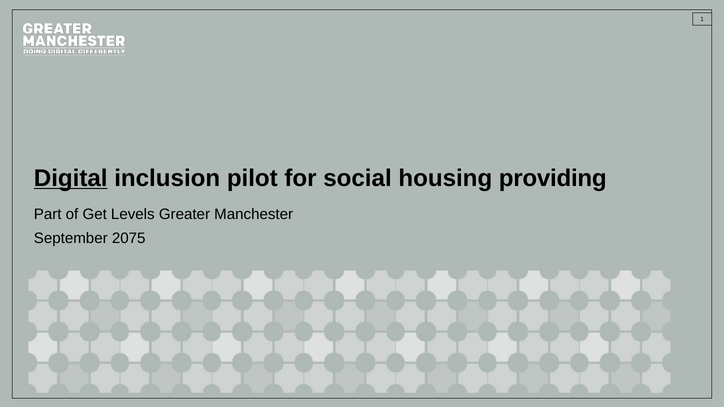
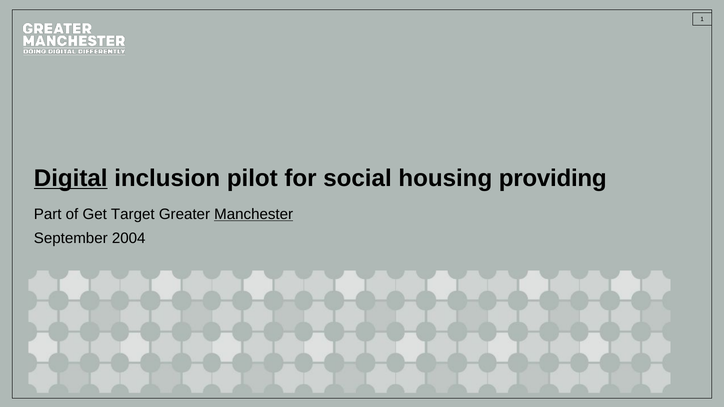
Levels: Levels -> Target (133, 214)
Manchester underline: none -> present (254, 214)
2075: 2075 -> 2004 (129, 238)
